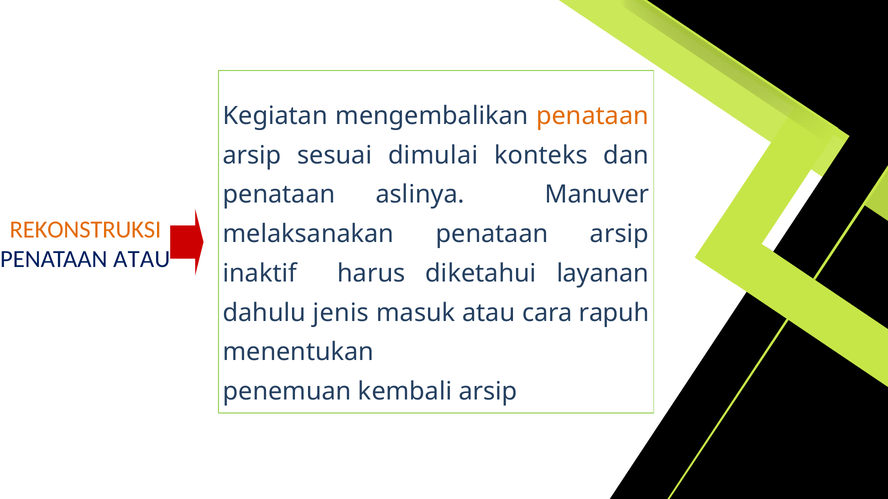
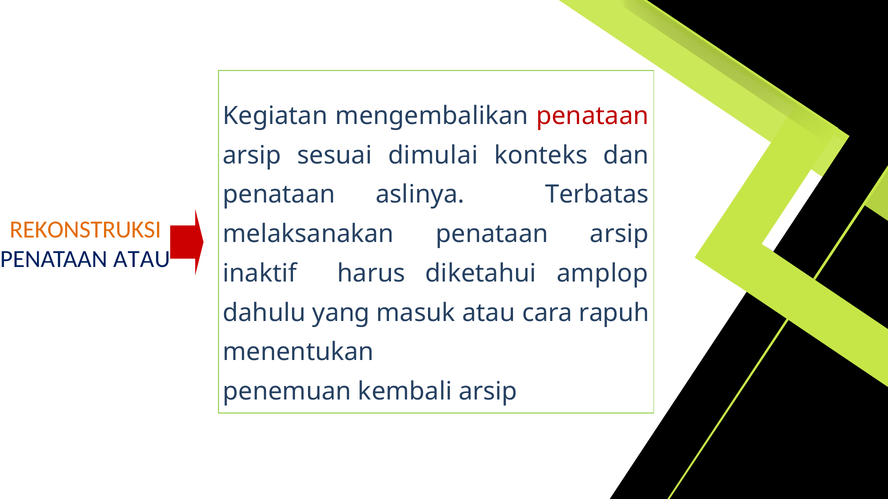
penataan colour: orange -> red (592, 116)
Manuver: Manuver -> Terbatas (597, 195)
layanan: layanan -> amplop (603, 274)
jenis: jenis -> yang (341, 313)
